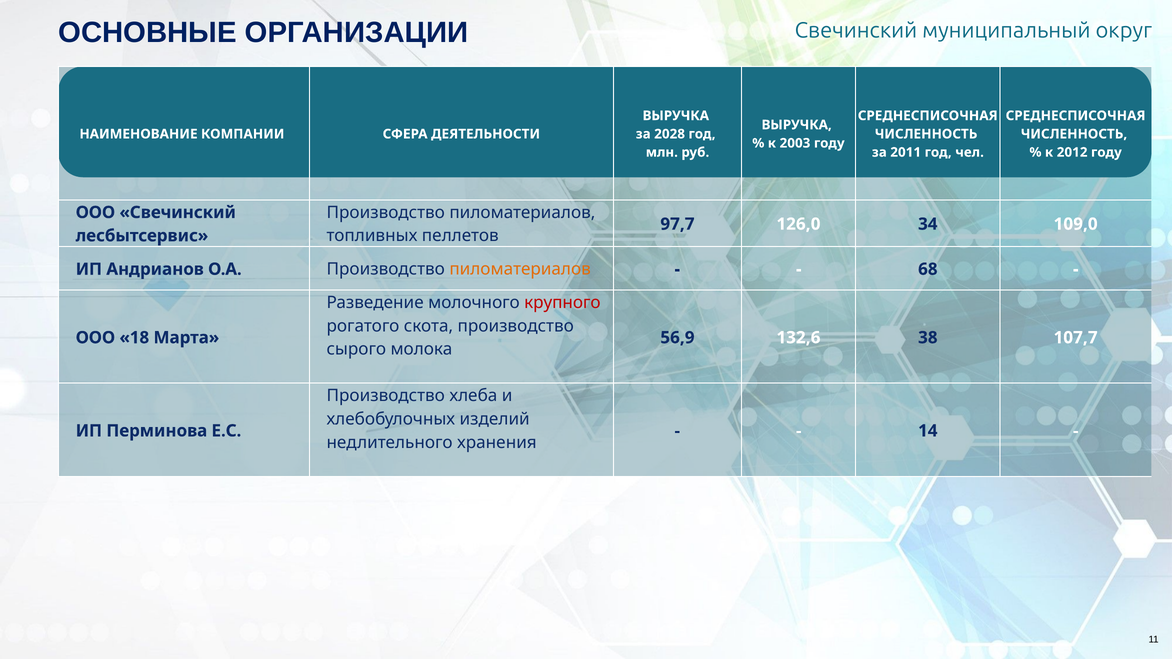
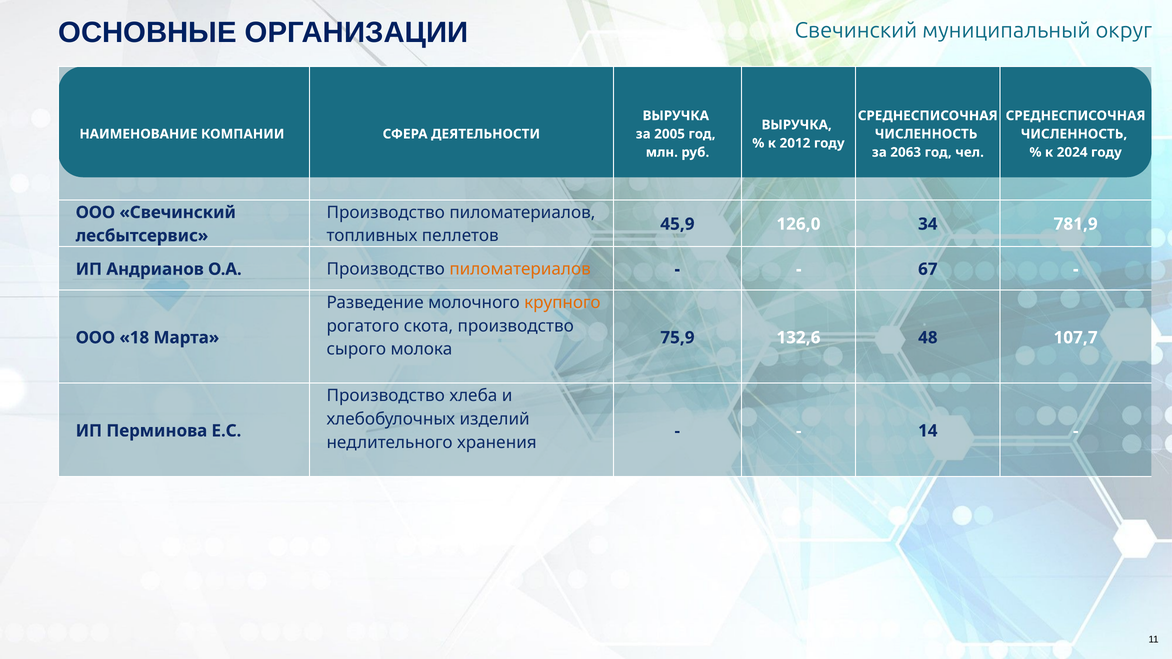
2028: 2028 -> 2005 (670, 134)
2003: 2003 -> 2012 (795, 143)
2011: 2011 -> 2063 (906, 152)
2012: 2012 -> 2024 (1072, 152)
97,7: 97,7 -> 45,9 (677, 224)
109,0: 109,0 -> 781,9 (1076, 224)
68: 68 -> 67 (928, 269)
крупного colour: red -> orange (562, 303)
56,9: 56,9 -> 75,9 (677, 338)
38: 38 -> 48 (928, 338)
